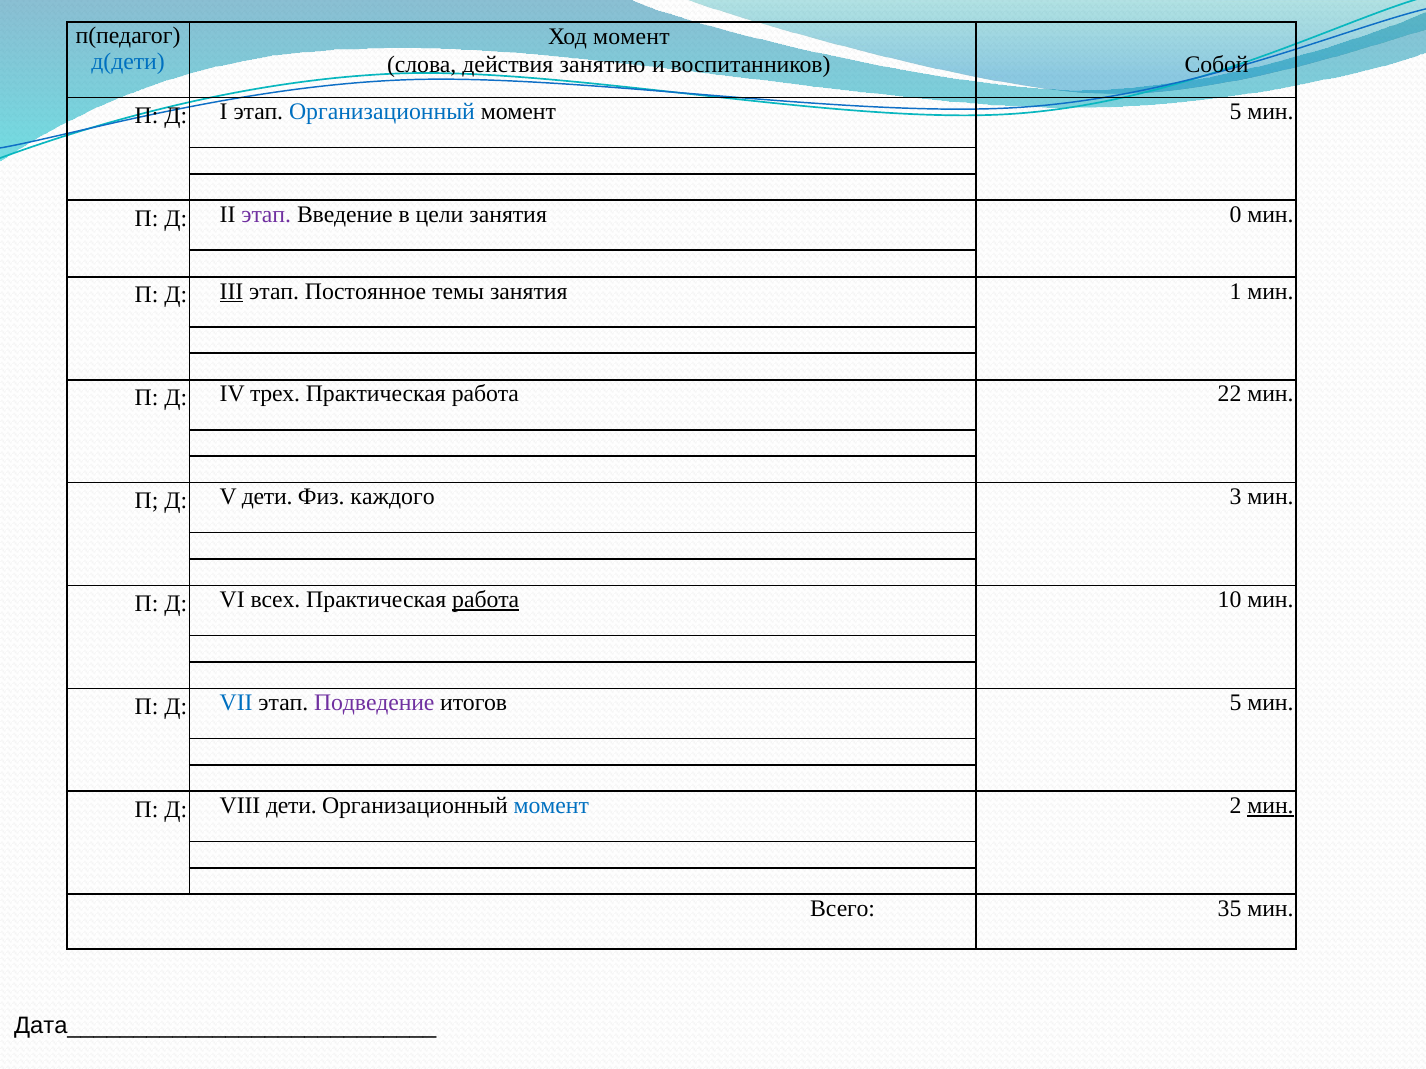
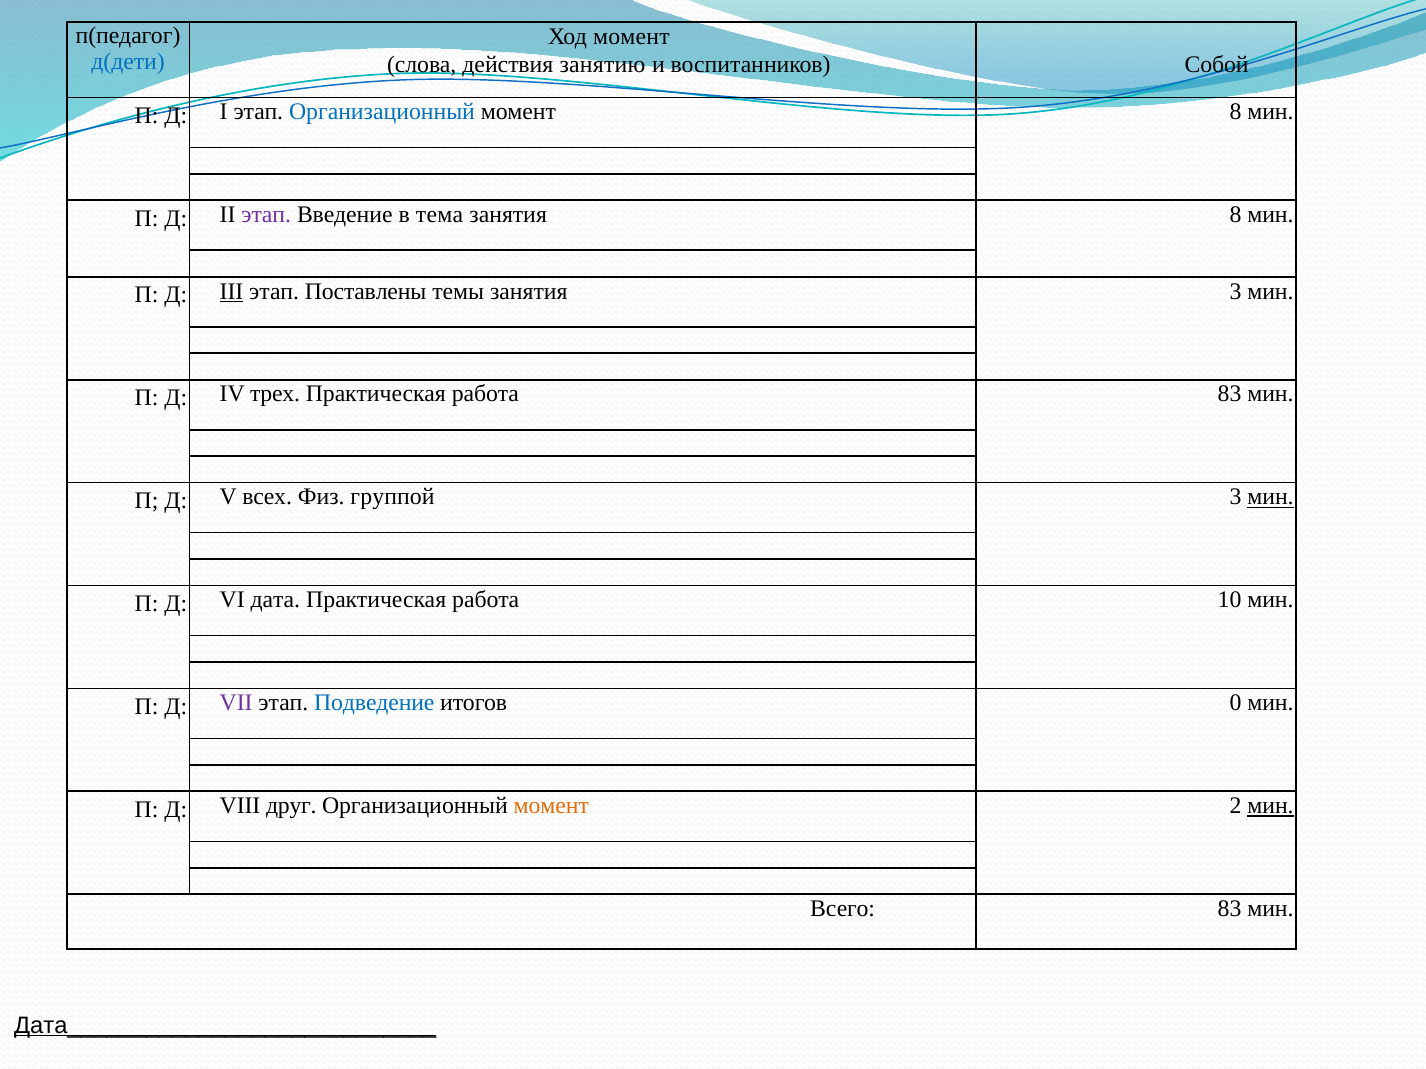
момент 5: 5 -> 8 (1235, 112)
цели: цели -> тема (439, 215)
занятия 0: 0 -> 8 (1235, 215)
Постоянное: Постоянное -> Поставлены (366, 291)
занятия 1: 1 -> 3 (1235, 291)
работа 22: 22 -> 83 (1230, 394)
V дети: дети -> всех (267, 497)
каждого: каждого -> группой (393, 497)
мин underline: none -> present (1271, 497)
всех: всех -> дата (275, 600)
работа underline: present -> none (486, 600)
VII colour: blue -> purple (236, 703)
Подведение colour: purple -> blue (374, 703)
итогов 5: 5 -> 0 (1235, 703)
VIII дети: дети -> друг (291, 806)
момент colour: blue -> orange (551, 806)
Всего 35: 35 -> 83 (1230, 909)
Дата____________________________ underline: none -> present (225, 1026)
